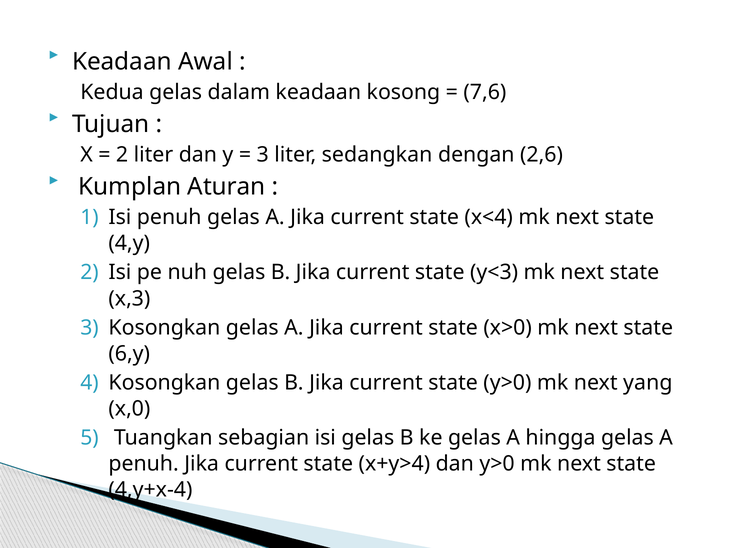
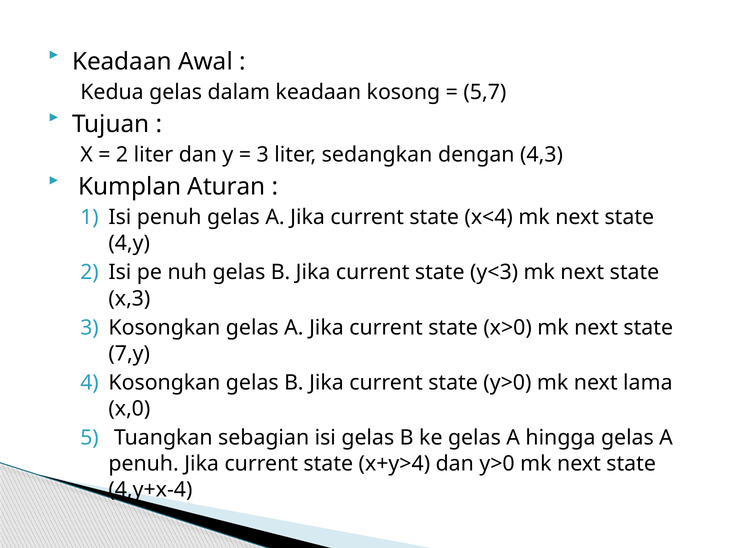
7,6: 7,6 -> 5,7 (485, 92)
2,6: 2,6 -> 4,3 (541, 155)
6,y: 6,y -> 7,y (129, 354)
yang: yang -> lama (648, 383)
